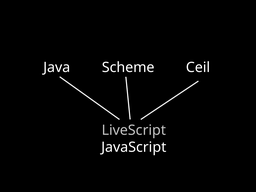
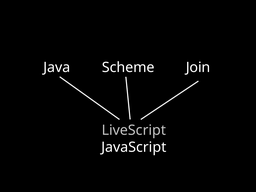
Ceil: Ceil -> Join (198, 67)
